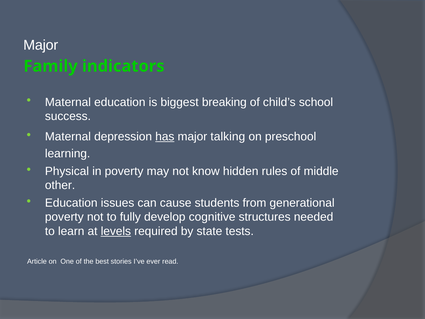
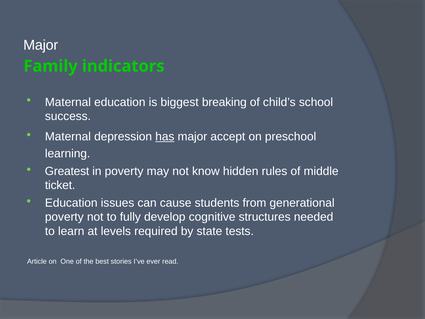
talking: talking -> accept (228, 137)
Physical: Physical -> Greatest (67, 171)
other: other -> ticket (60, 185)
levels underline: present -> none (116, 231)
